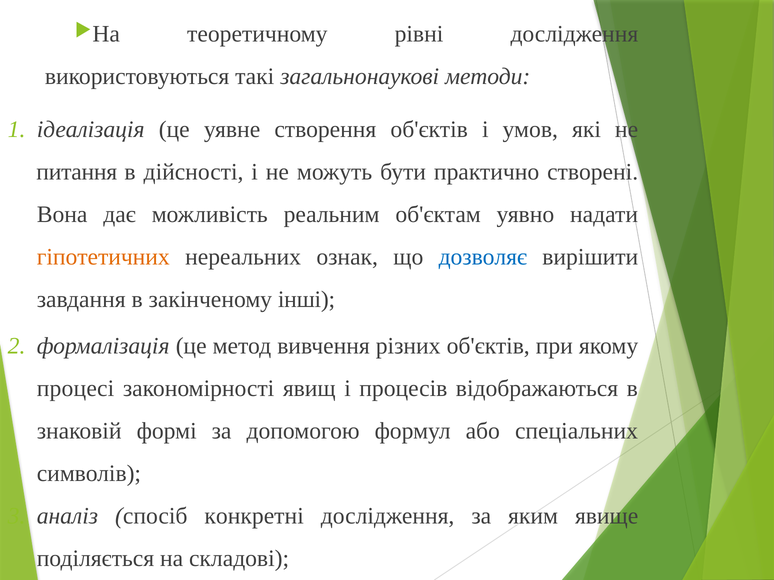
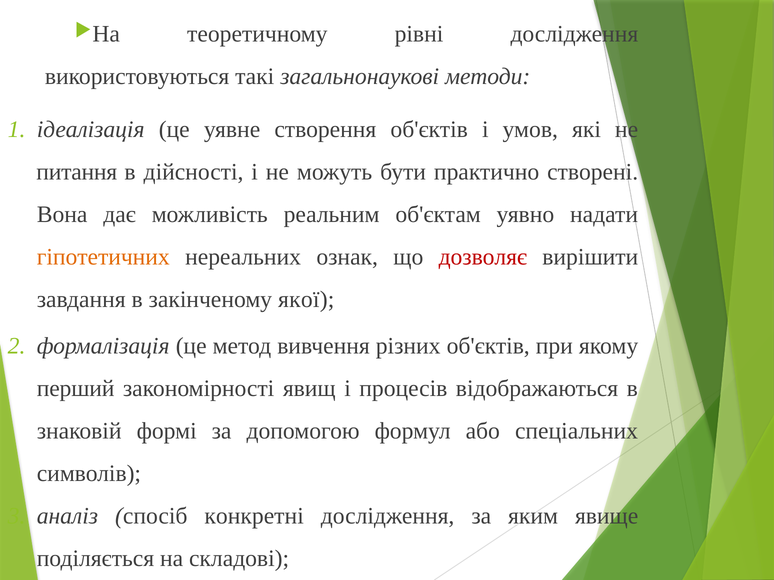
дозволяє colour: blue -> red (483, 257)
інші: інші -> якої (306, 300)
процесі: процесі -> перший (76, 389)
